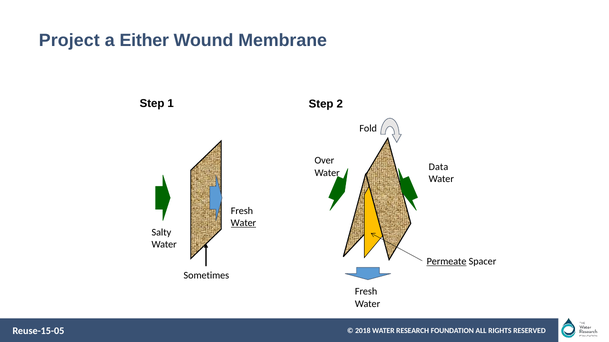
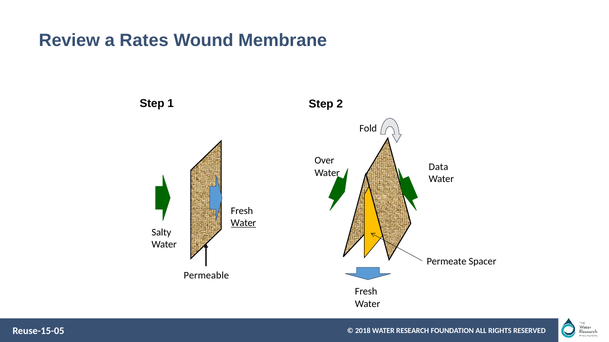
Project: Project -> Review (69, 40)
Either: Either -> Rates (144, 40)
Permeate underline: present -> none (447, 262)
Sometimes: Sometimes -> Permeable (206, 276)
